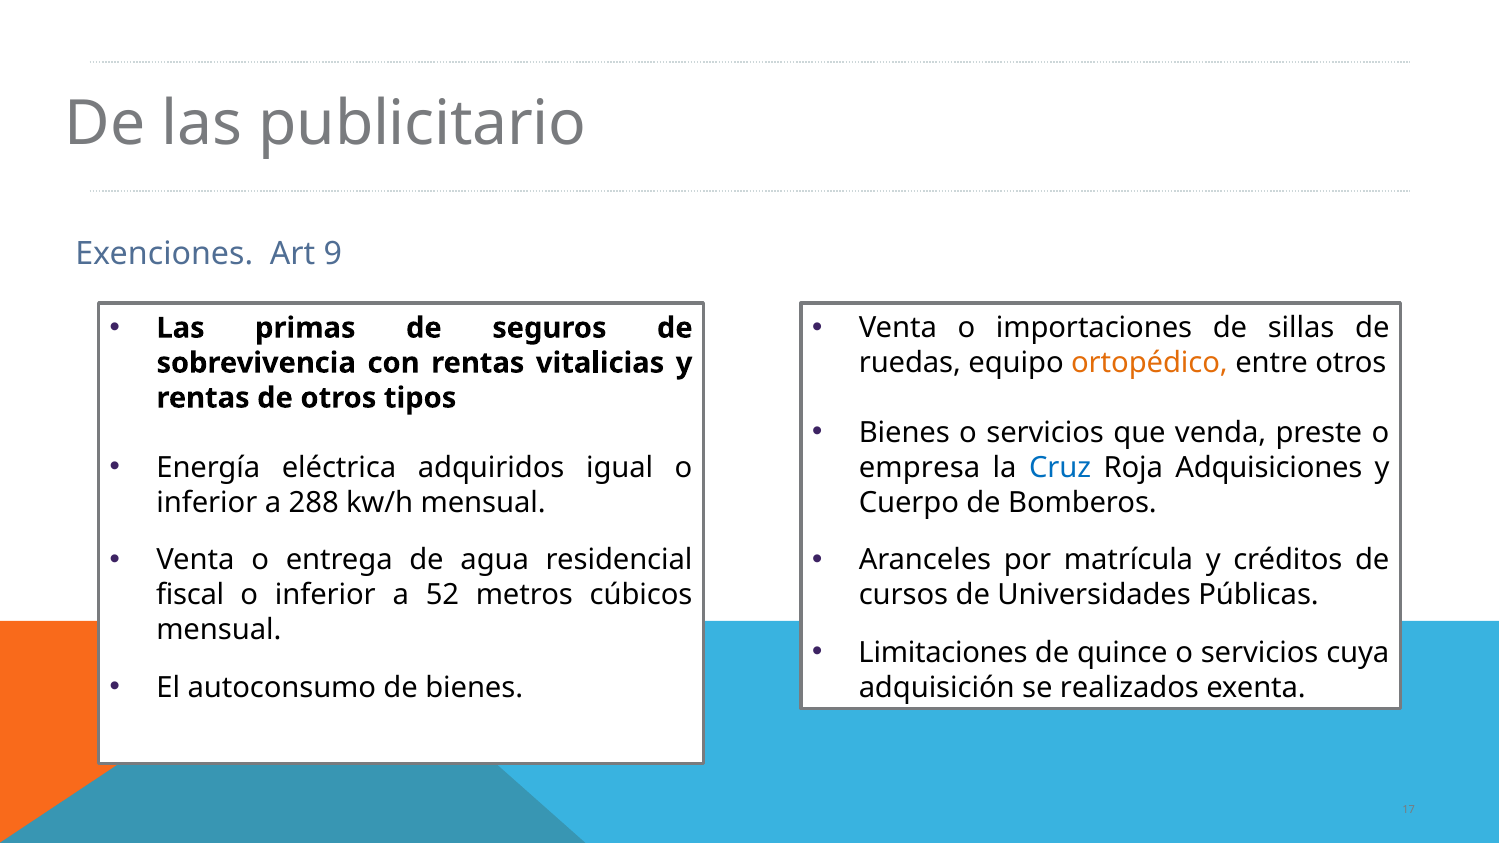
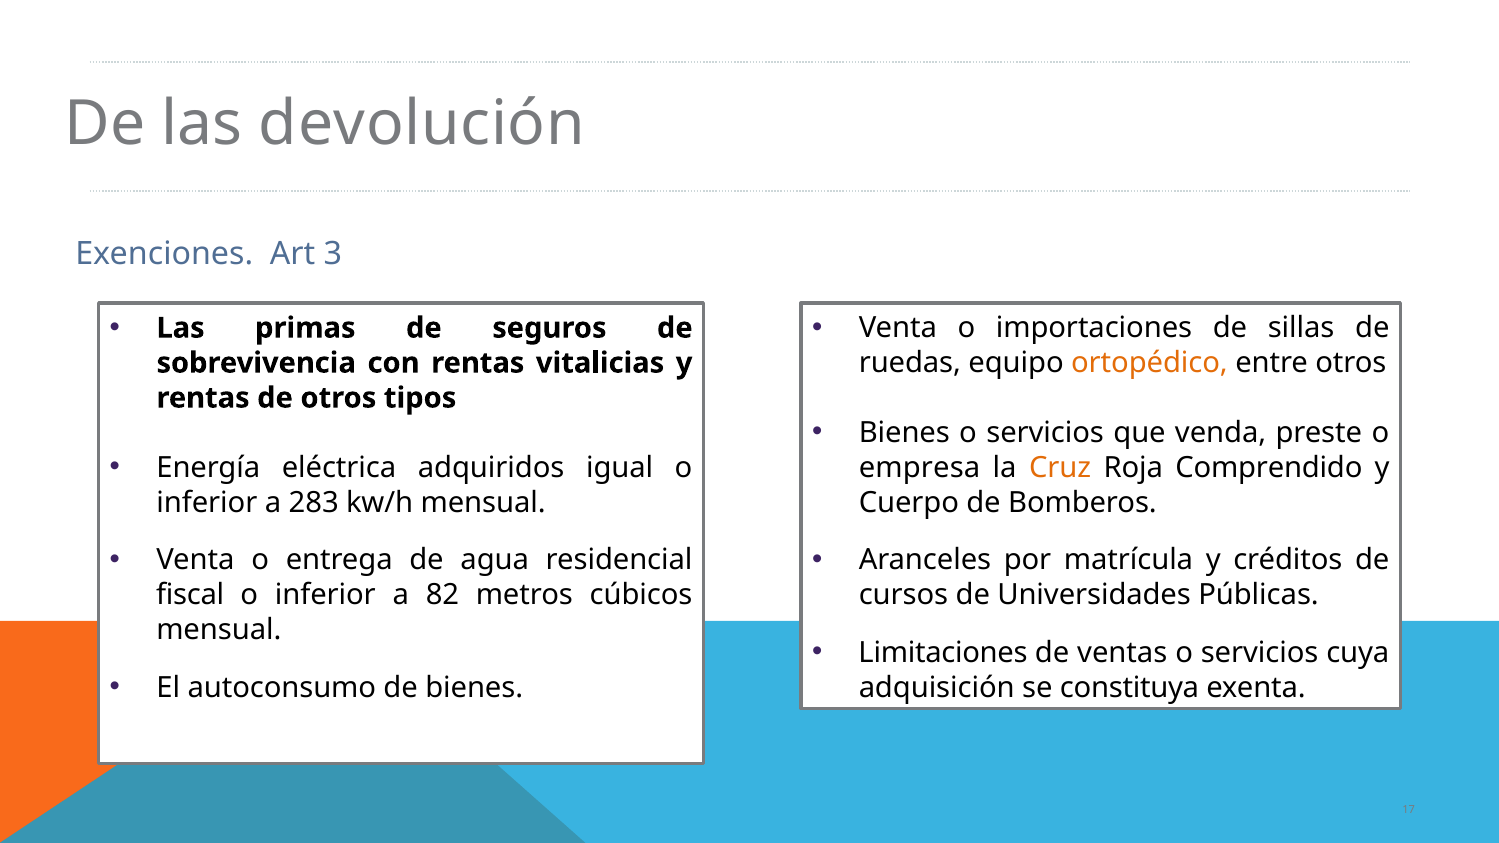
publicitario: publicitario -> devolución (422, 124)
9: 9 -> 3 (333, 254)
Cruz colour: blue -> orange (1060, 468)
Adquisiciones: Adquisiciones -> Comprendido (1269, 468)
288: 288 -> 283 (314, 503)
52: 52 -> 82 (442, 595)
quince: quince -> ventas (1122, 653)
realizados: realizados -> constituya (1129, 688)
